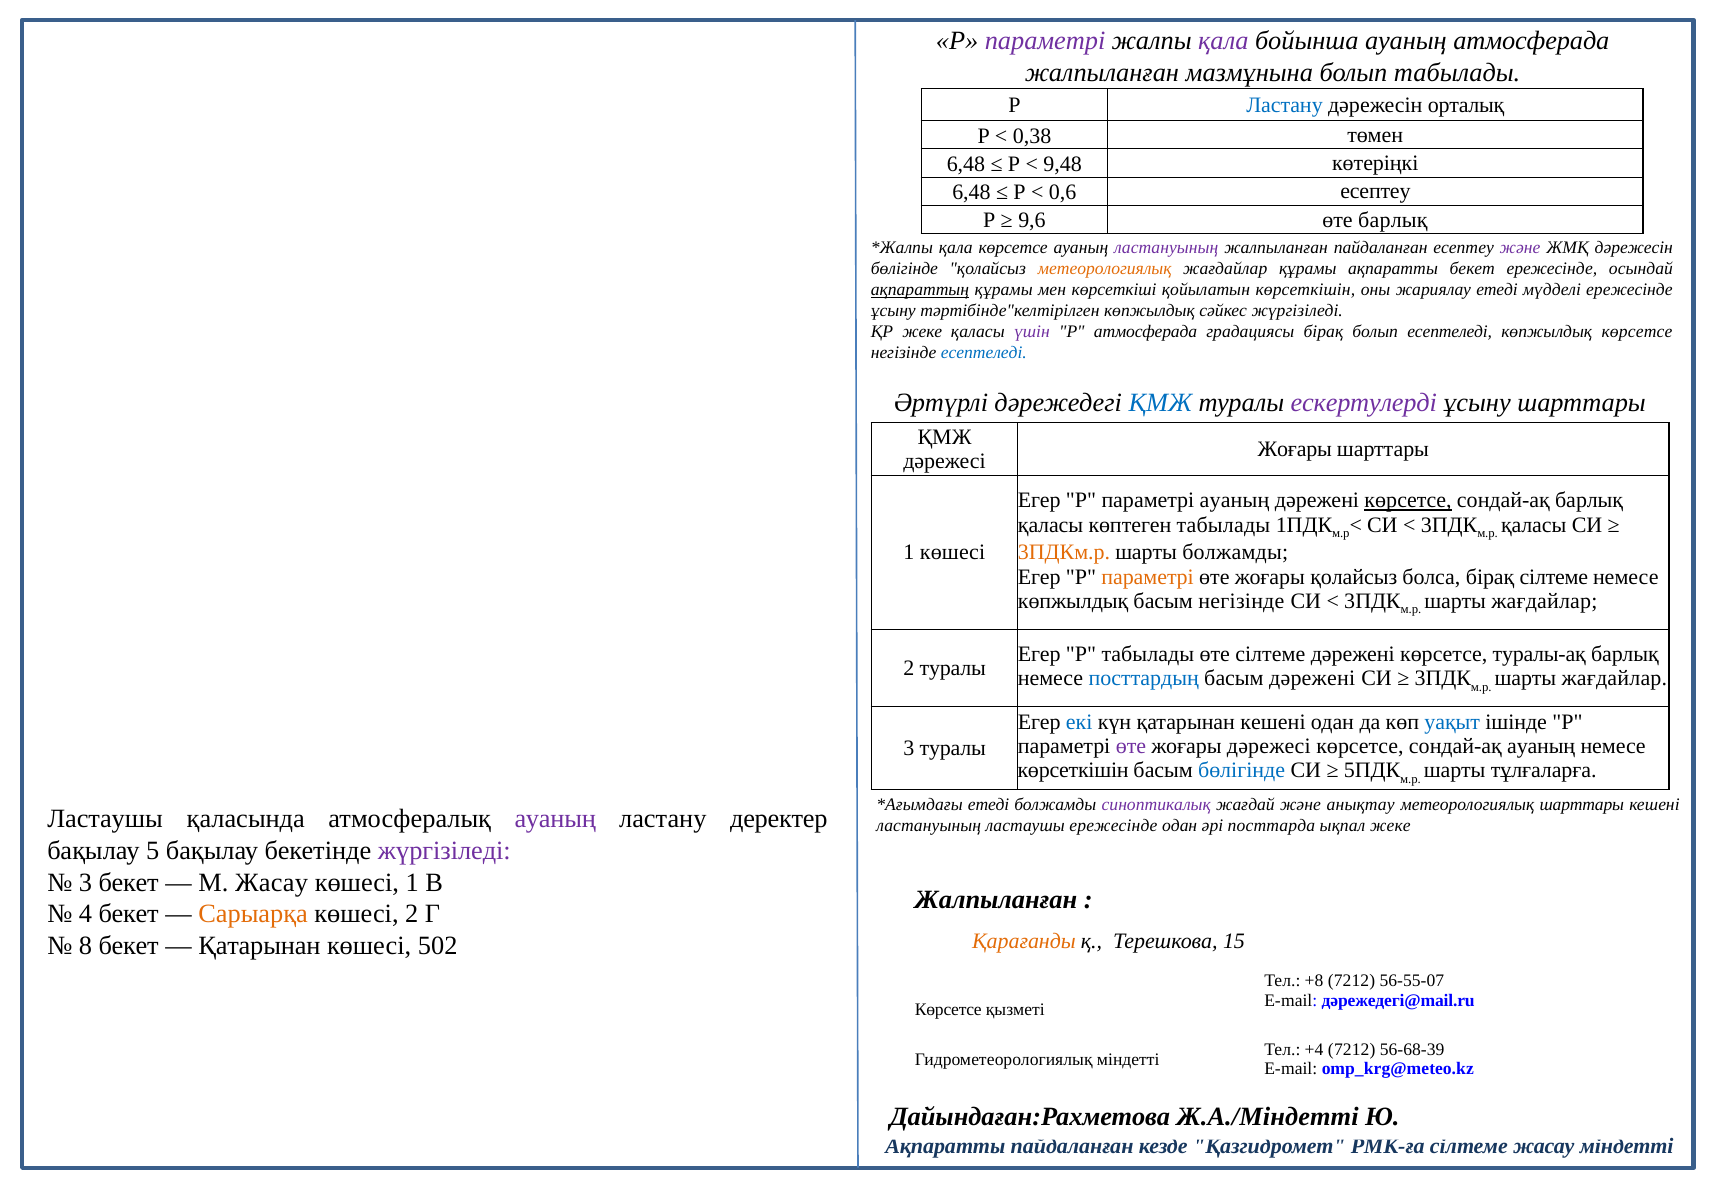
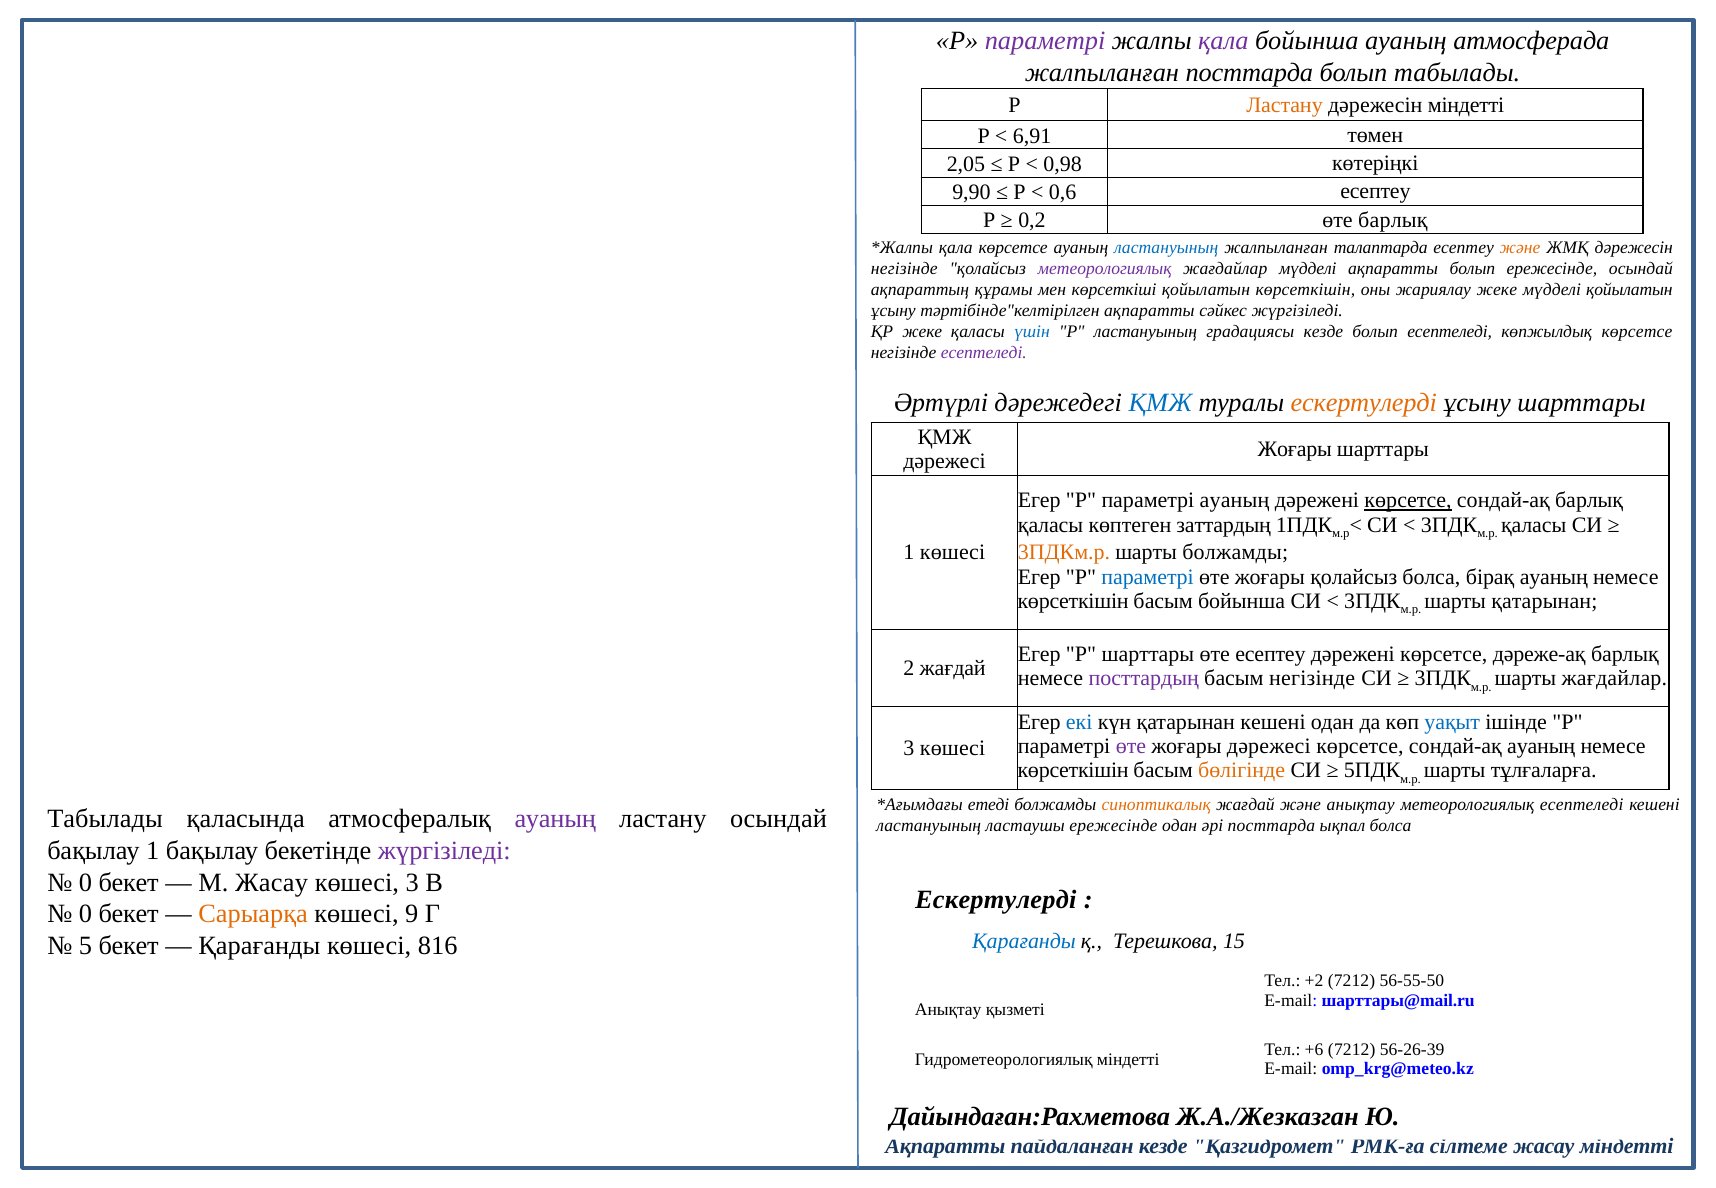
жалпыланған мазмұнына: мазмұнына -> посттарда (1249, 72)
Ластану colour: blue -> orange (1285, 105)
дәрежесін орталық: орталық -> міндетті (1466, 105)
0,38: 0,38 -> 6,91 (1032, 136)
6,48: 6,48 -> 2,05 (966, 164)
9,48: 9,48 -> 0,98 (1063, 164)
6,48: 6,48 -> 9,90 (971, 192)
9,6: 9,6 -> 0,2 (1032, 221)
ластануының colour: purple -> blue (1166, 248)
жалпыланған пайдаланған: пайдаланған -> талаптарда (1381, 248)
және colour: purple -> orange (1520, 248)
бөлігінде: бөлігінде -> негізінде (904, 269)
метеорологиялық colour: orange -> purple (1105, 269)
жағдайлар құрамы: құрамы -> мүдделі (1308, 269)
ақпаратты бекет: бекет -> болып (1472, 269)
ақпараттың underline: present -> none (920, 290)
жариялау етеді: етеді -> жеке (1497, 290)
мүдделі ережесінде: ережесінде -> қойылатын (1629, 290)
тәртібінде"келтірілген көпжылдық: көпжылдық -> ақпаратты (1149, 311)
үшін colour: purple -> blue (1032, 332)
Р атмосферада: атмосферада -> ластануының (1145, 332)
градациясы бірақ: бірақ -> кезде (1323, 332)
есептеледі colour: blue -> purple (984, 353)
ескертулерді colour: purple -> orange (1364, 403)
көптеген табылады: табылады -> заттардың (1224, 525)
параметрі colour: orange -> blue (1147, 577)
бірақ сілтеме: сілтеме -> ауаның (1554, 577)
көпжылдық: көпжылдық -> көрсеткішін (1073, 601)
басым негізінде: негізінде -> бойынша (1242, 601)
жағдайлар: жағдайлар -> қатарынан (1544, 601)
Р табылады: табылады -> шарттары (1148, 654)
өте сілтеме: сілтеме -> есептеу (1270, 654)
туралы-ақ: туралы-ақ -> дәреже-ақ (1539, 654)
2 туралы: туралы -> жағдай (953, 668)
посттардың colour: blue -> purple (1144, 678)
басым дәрежені: дәрежені -> негізінде (1312, 678)
3 туралы: туралы -> көшесі (953, 748)
бөлігінде colour: blue -> orange (1242, 770)
синоптикалық colour: purple -> orange (1156, 805)
метеорологиялық шарттары: шарттары -> есептеледі (1582, 805)
Ластаушы: Ластаушы -> Табылады (105, 819)
ластану деректер: деректер -> осындай (779, 819)
ықпал жеке: жеке -> болса (1391, 826)
бақылау 5: 5 -> 1 (153, 851)
3: 3 -> 0 (86, 882)
көшесі 1: 1 -> 3 (412, 882)
Жалпыланған: Жалпыланған -> Ескертулерді (996, 900)
4: 4 -> 0 (86, 914)
көшесі 2: 2 -> 9 (412, 914)
Қарағанды colour: orange -> blue (1024, 942)
8: 8 -> 5 (86, 946)
Қатарынан: Қатарынан -> Қарағанды (259, 946)
502: 502 -> 816 (438, 946)
+8: +8 -> +2 (1314, 981)
56-55-07: 56-55-07 -> 56-55-50 (1412, 981)
дәрежедегі@mail.ru: дәрежедегі@mail.ru -> шарттары@mail.ru (1398, 1000)
Көрсетсе: Көрсетсе -> Анықтау (948, 1010)
+4: +4 -> +6 (1314, 1049)
56-68-39: 56-68-39 -> 56-26-39 (1412, 1049)
Ж.А./Міндетті: Ж.А./Міндетті -> Ж.А./Жезказган (1268, 1117)
